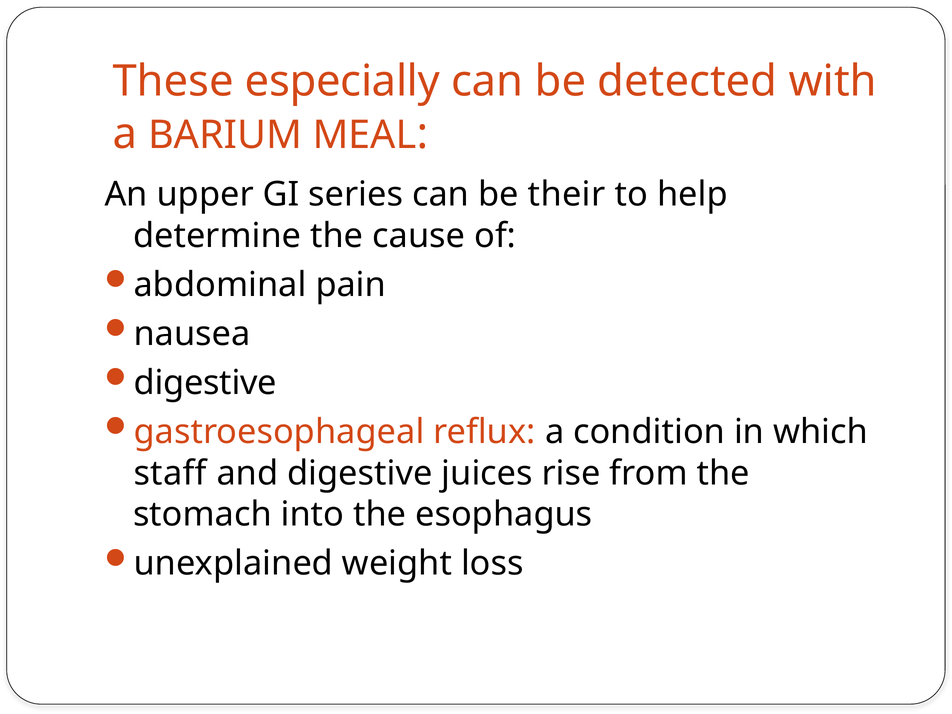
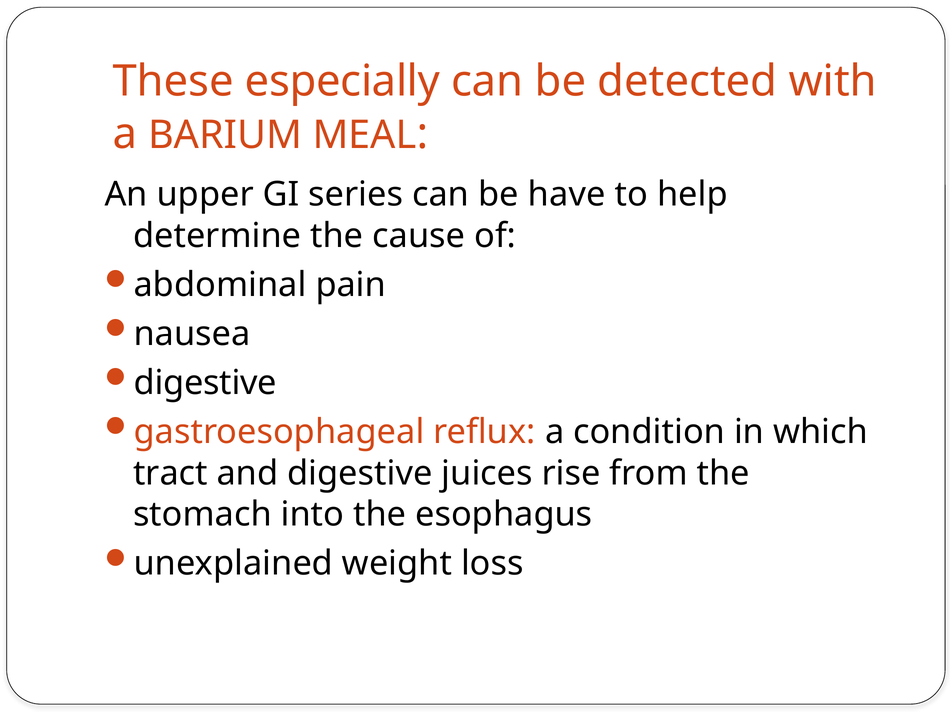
their: their -> have (567, 194)
staff: staff -> tract (170, 473)
